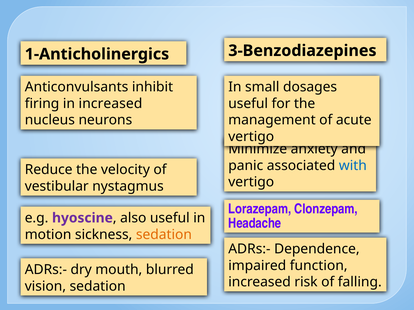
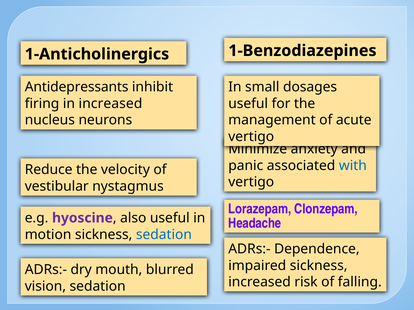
3-Benzodiazepines: 3-Benzodiazepines -> 1-Benzodiazepines (302, 51)
Anticonvulsants: Anticonvulsants -> Antidepressants (77, 87)
sedation colour: orange -> blue (164, 235)
impaired function: function -> sickness (319, 266)
